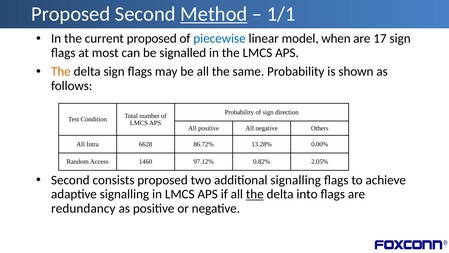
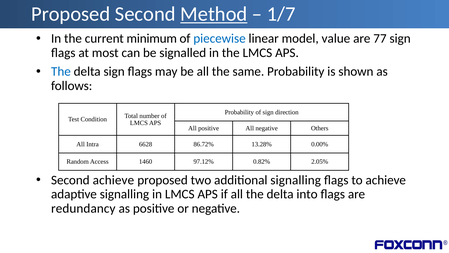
1/1: 1/1 -> 1/7 (281, 14)
current proposed: proposed -> minimum (152, 39)
when: when -> value (336, 39)
17: 17 -> 77 (380, 39)
The colour: orange -> blue (61, 71)
Second consists: consists -> achieve (113, 180)
the underline: present -> none (255, 194)
